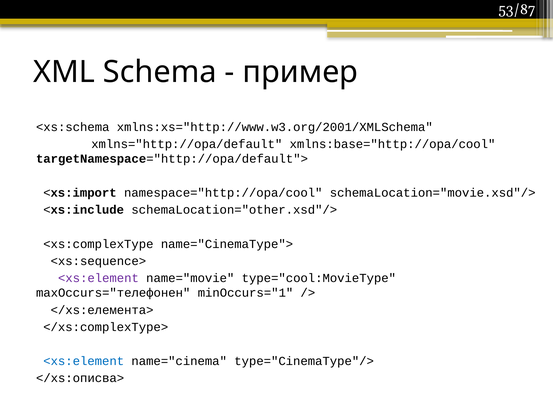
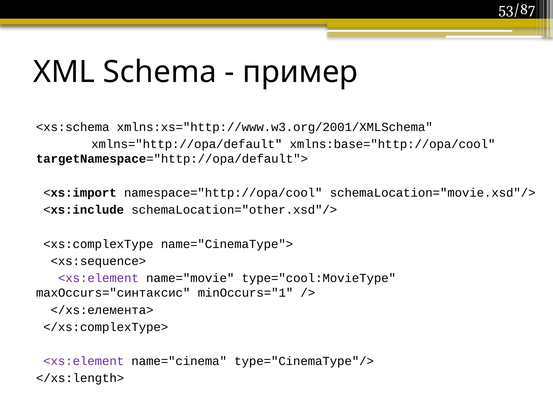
maxOccurs="телефонен: maxOccurs="телефонен -> maxOccurs="синтаксис (113, 293)
<xs:element colour: blue -> purple (84, 361)
</xs:описва>: </xs:описва> -> </xs:length> (80, 378)
